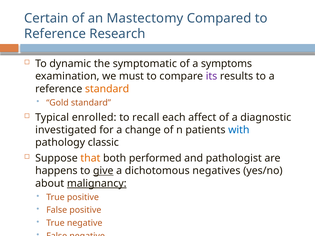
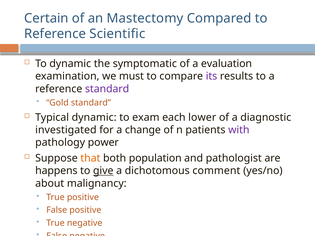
Research: Research -> Scientific (117, 34)
symptoms: symptoms -> evaluation (226, 64)
standard colour: orange -> purple (107, 89)
Typical enrolled: enrolled -> dynamic (94, 117)
recall: recall -> exam (146, 117)
affect: affect -> lower (202, 117)
with colour: blue -> purple (239, 130)
classic: classic -> power (103, 143)
performed: performed -> population (155, 158)
negatives: negatives -> comment (216, 171)
malignancy underline: present -> none (97, 184)
